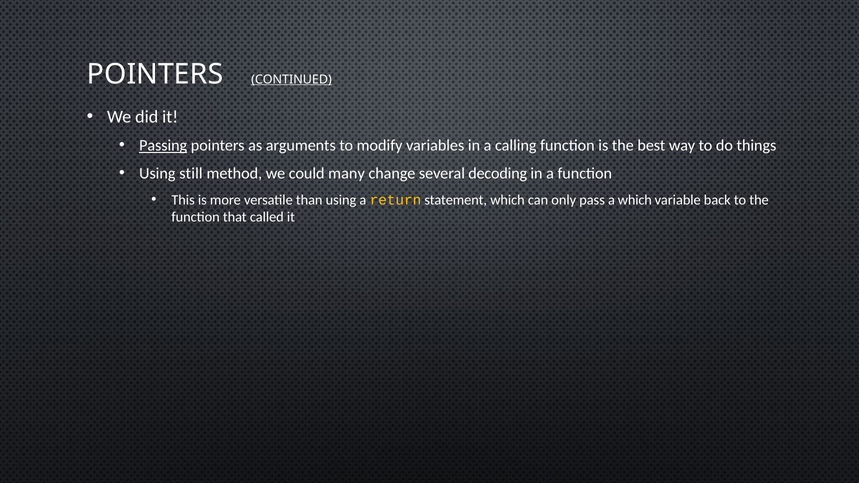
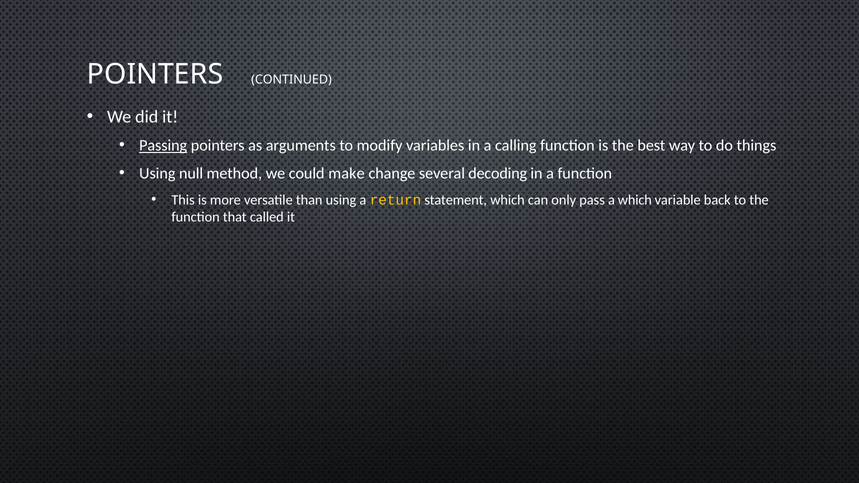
CONTINUED underline: present -> none (292, 80)
still: still -> null (191, 174)
many: many -> make (346, 174)
